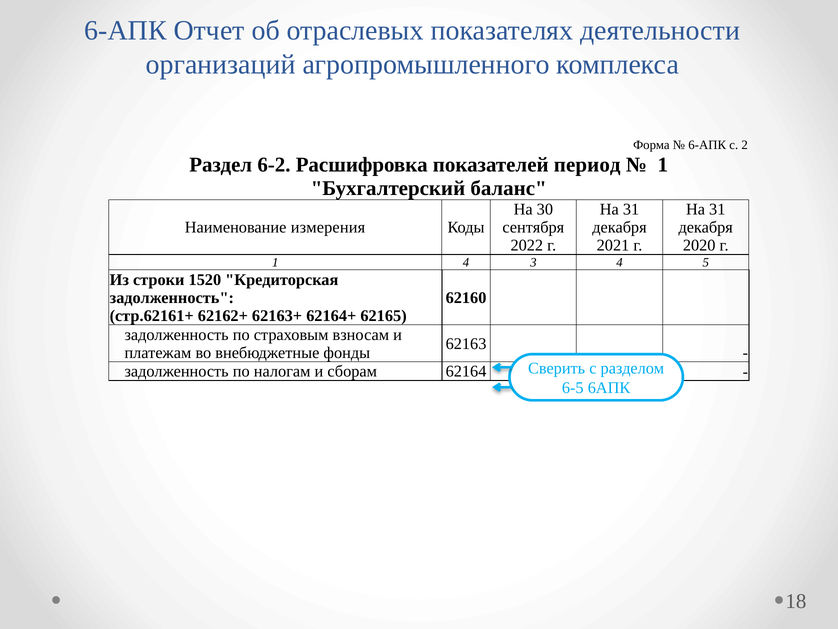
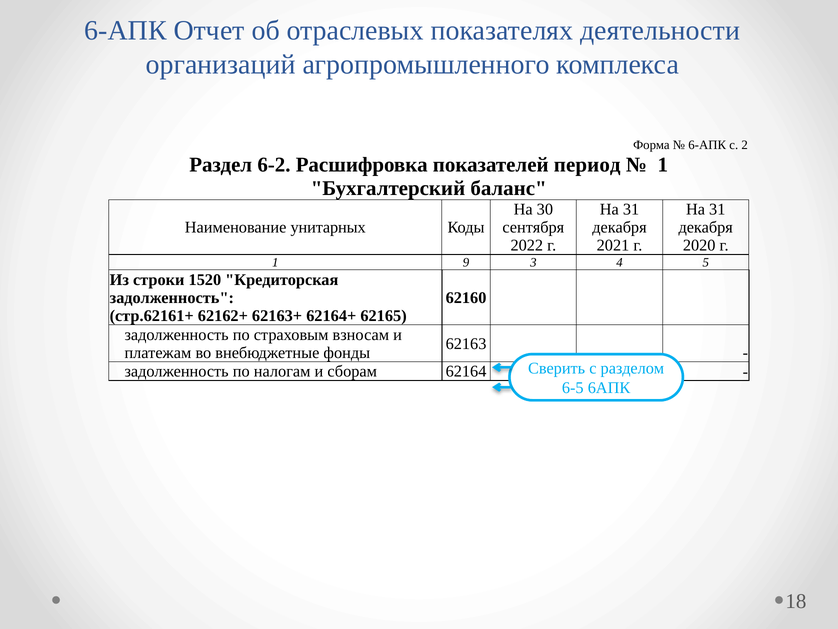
измерения: измерения -> унитарных (328, 227)
1 4: 4 -> 9 (466, 262)
